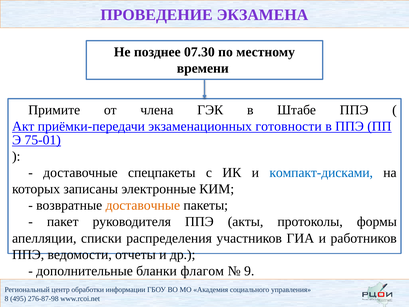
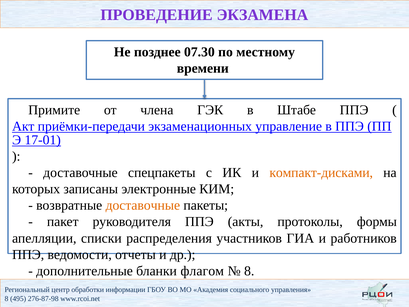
готовности: готовности -> управление (289, 126)
75-01: 75-01 -> 17-01 (43, 140)
компакт-дисками colour: blue -> orange (321, 173)
9: 9 -> 8 (249, 271)
